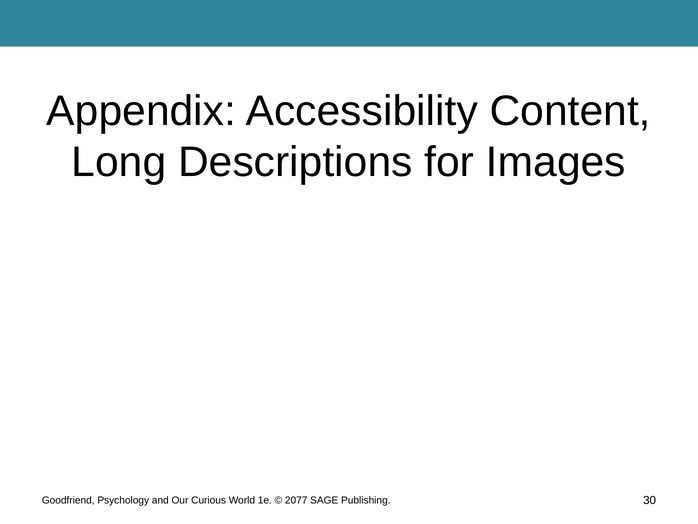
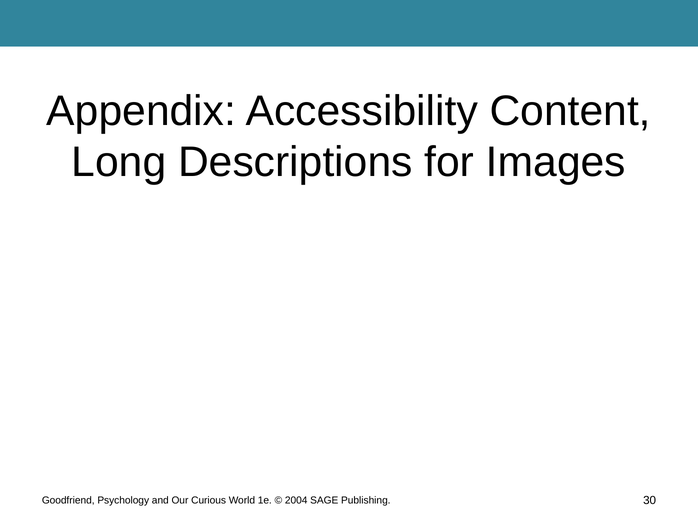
2077: 2077 -> 2004 (296, 500)
